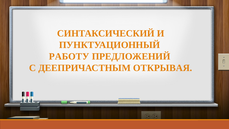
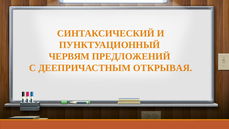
РАБОТУ: РАБОТУ -> ЧЕРВЯМ (69, 56)
